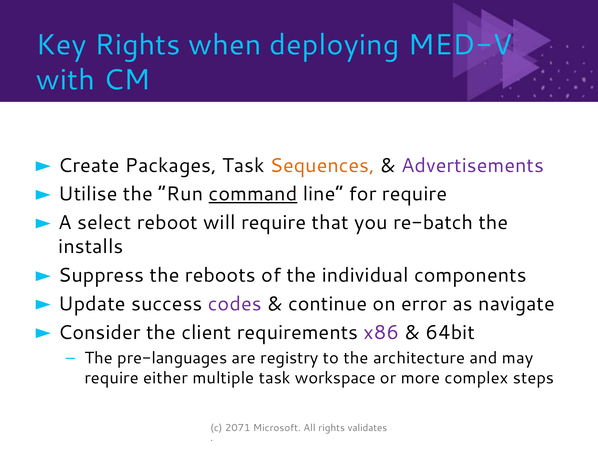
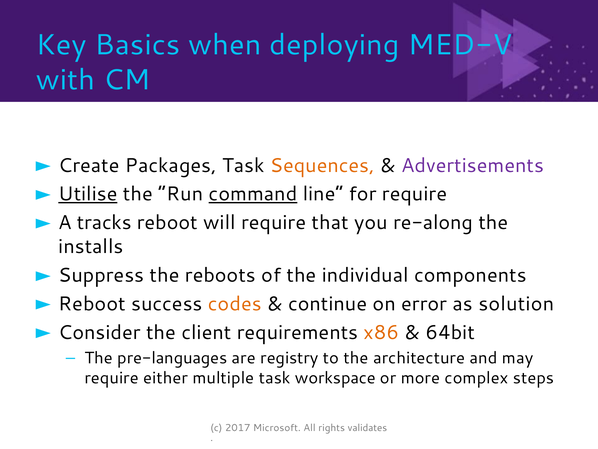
Key Rights: Rights -> Basics (137, 45)
Utilise underline: none -> present (88, 194)
select: select -> tracks (104, 222)
re-batch: re-batch -> re-along (433, 222)
Update: Update -> Reboot (92, 304)
codes colour: purple -> orange (235, 304)
navigate: navigate -> solution (516, 304)
x86 colour: purple -> orange (381, 332)
2071: 2071 -> 2017 (238, 427)
